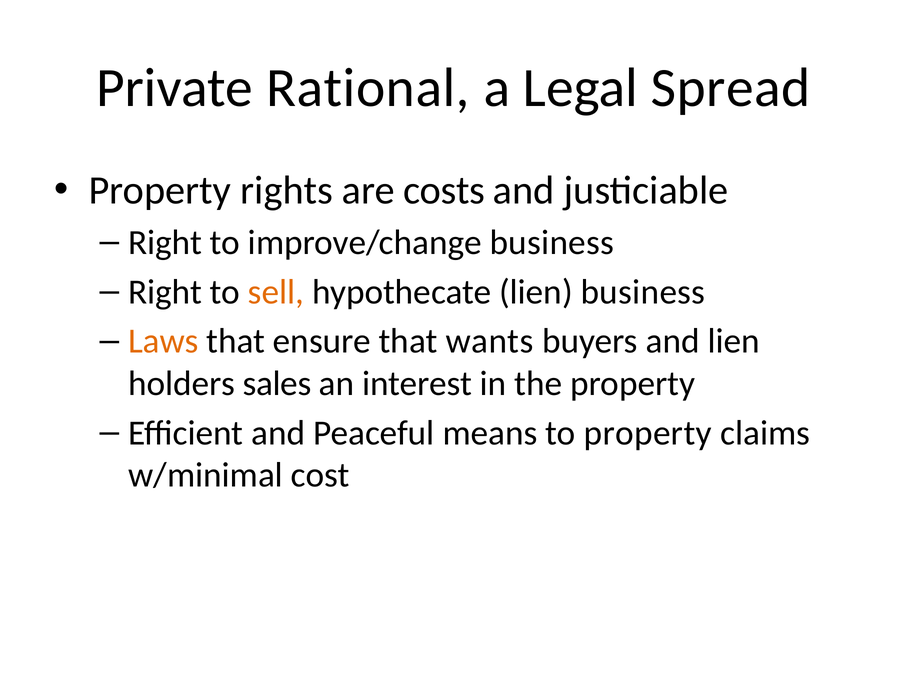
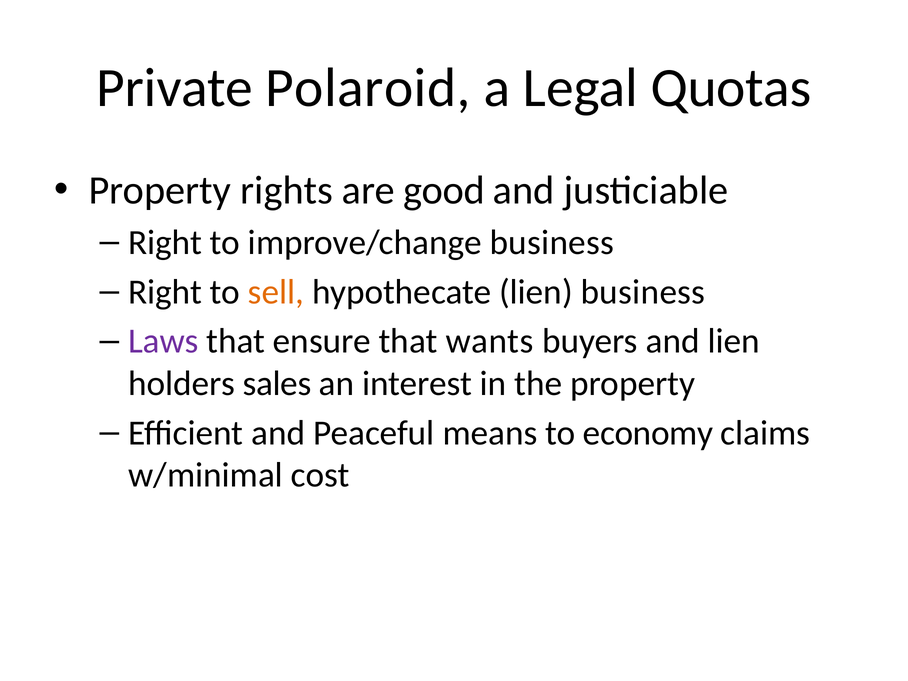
Rational: Rational -> Polaroid (368, 88)
Spread: Spread -> Quotas (731, 88)
costs: costs -> good (444, 191)
Laws colour: orange -> purple (163, 341)
to property: property -> economy (648, 433)
